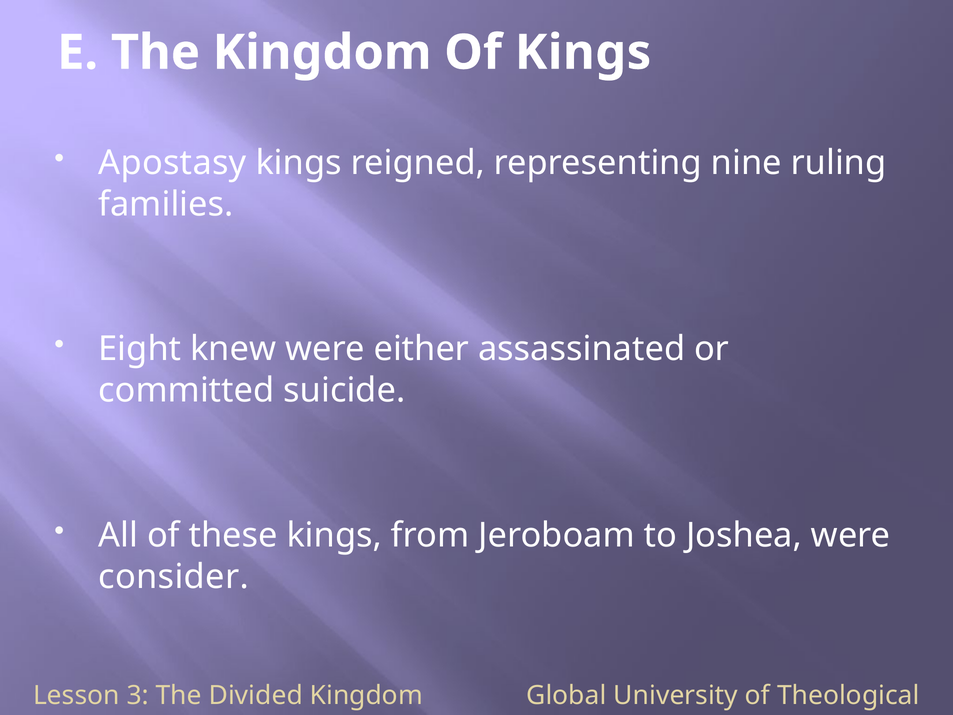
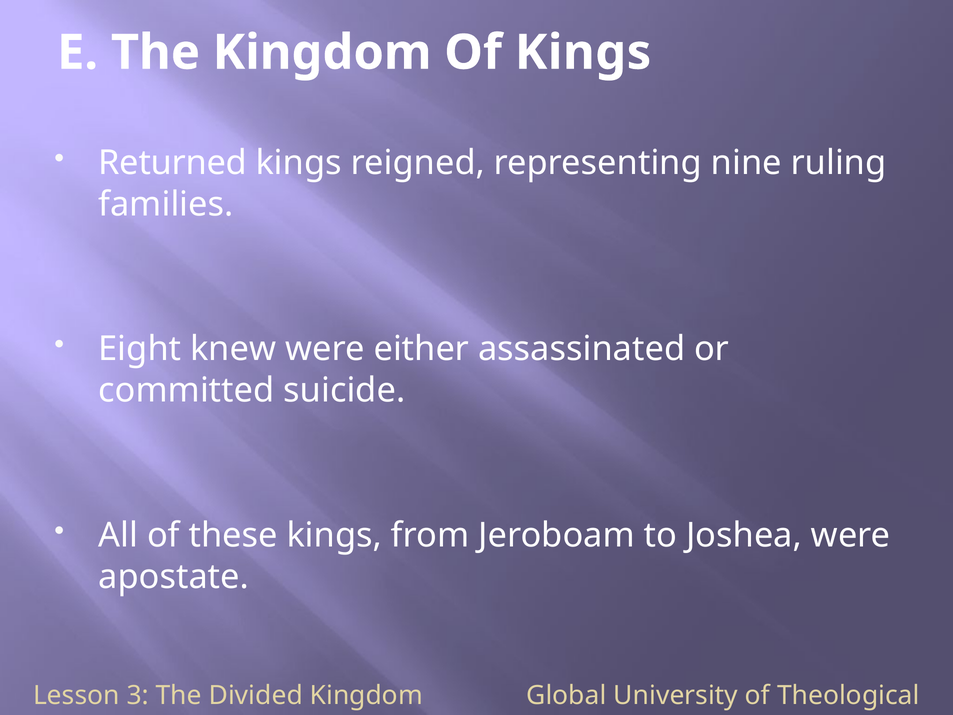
Apostasy: Apostasy -> Returned (173, 163)
consider: consider -> apostate (174, 576)
